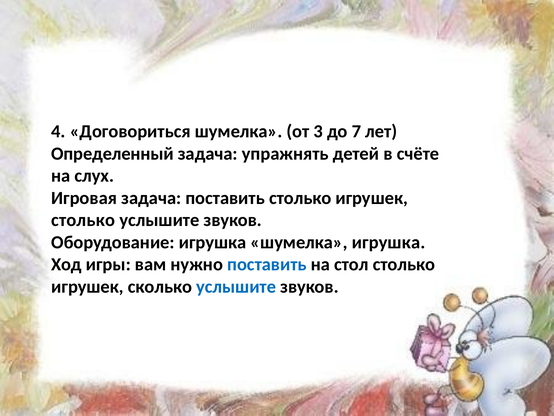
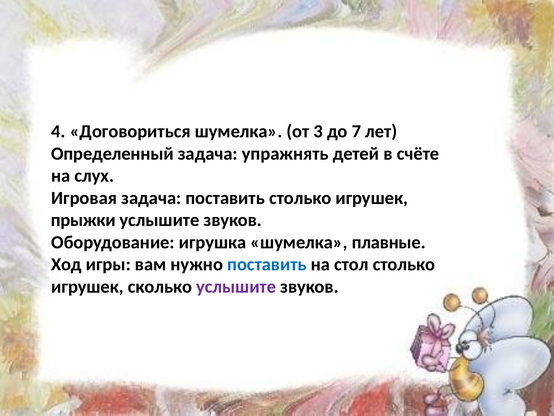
столько: столько -> прыжки (83, 220)
шумелка игрушка: игрушка -> плавные (389, 242)
услышите colour: blue -> purple (236, 286)
